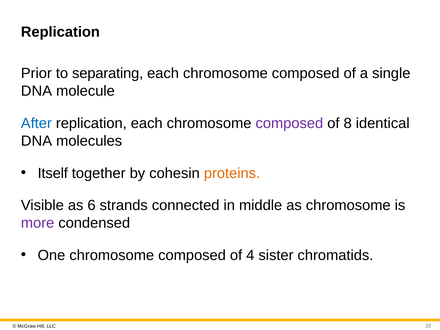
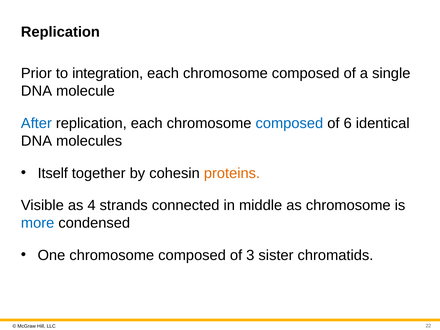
separating: separating -> integration (108, 73)
composed colour: purple -> blue (289, 123)
8: 8 -> 6 (348, 123)
6: 6 -> 4 (91, 205)
more colour: purple -> blue (38, 223)
4: 4 -> 3 (250, 255)
